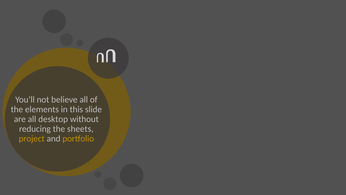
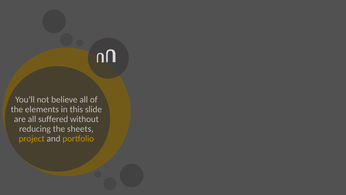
desktop: desktop -> suffered (53, 119)
